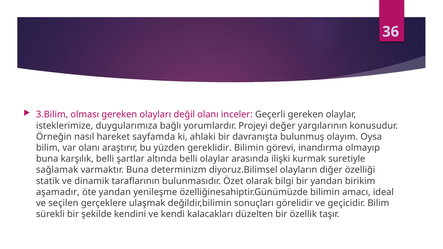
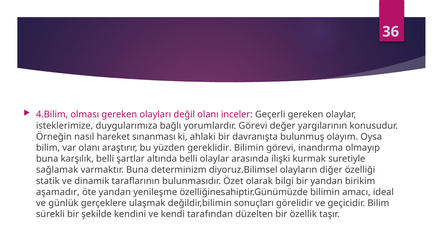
3.Bilim: 3.Bilim -> 4.Bilim (52, 115)
yorumlardır Projeyi: Projeyi -> Görevi (253, 126)
sayfamda: sayfamda -> sınanması (154, 137)
seçilen: seçilen -> günlük (63, 203)
kalacakları: kalacakları -> tarafından (210, 214)
